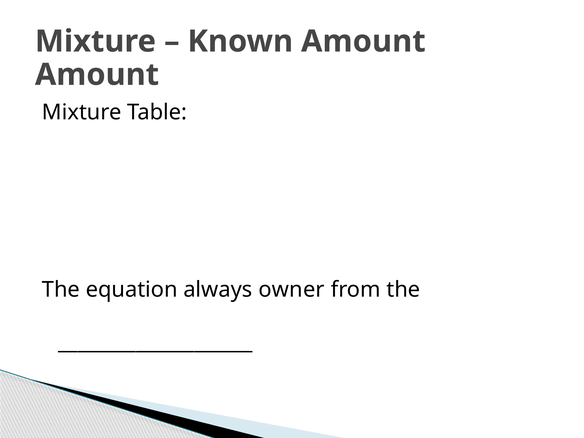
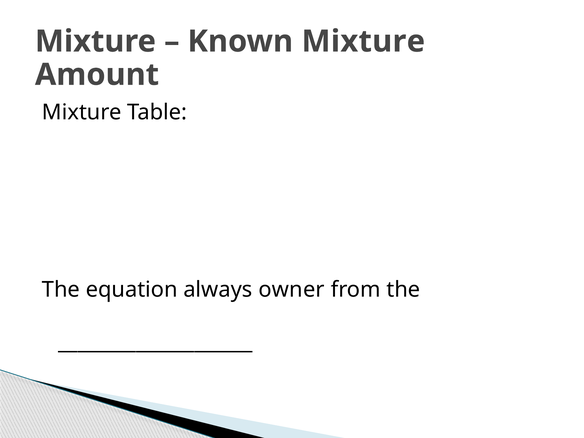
Known Amount: Amount -> Mixture (363, 41)
